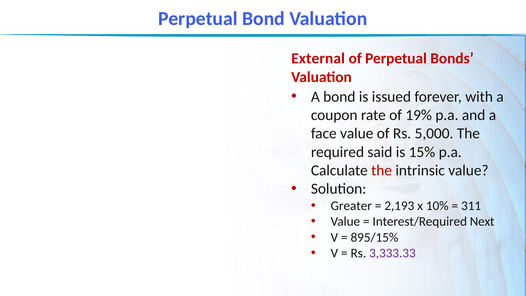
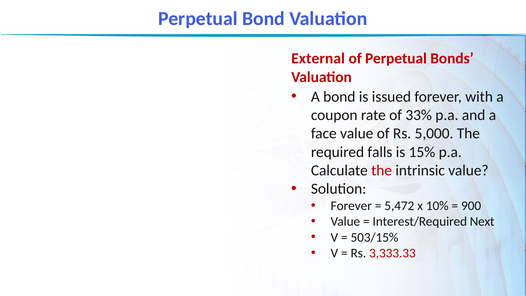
19%: 19% -> 33% (419, 115)
said: said -> falls (380, 152)
Greater: Greater -> Forever (351, 206)
2,193: 2,193 -> 5,472 (399, 206)
311: 311 -> 900 (471, 206)
895/15%: 895/15% -> 503/15% (374, 237)
3,333.33 colour: purple -> red (392, 253)
